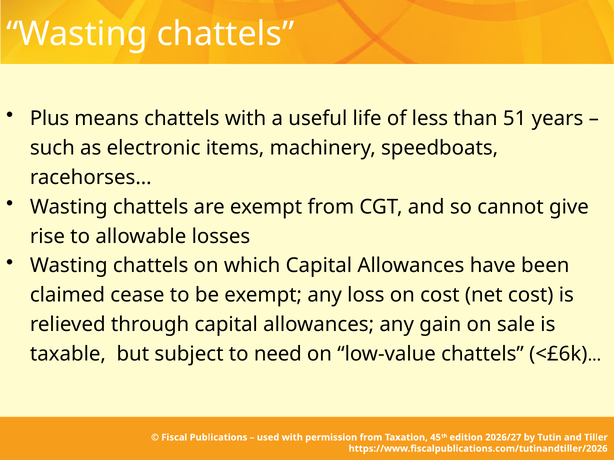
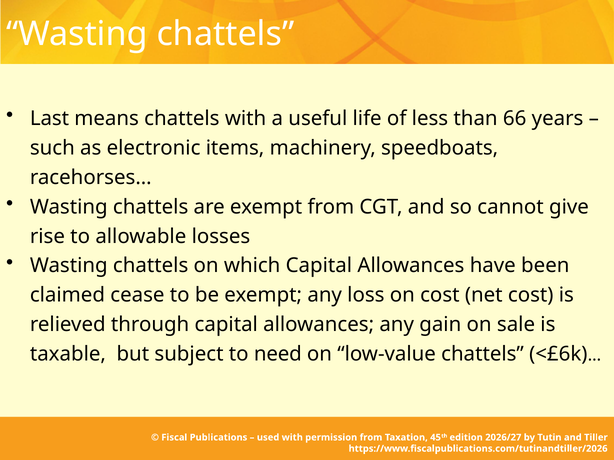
Plus: Plus -> Last (49, 119)
51: 51 -> 66 (515, 119)
